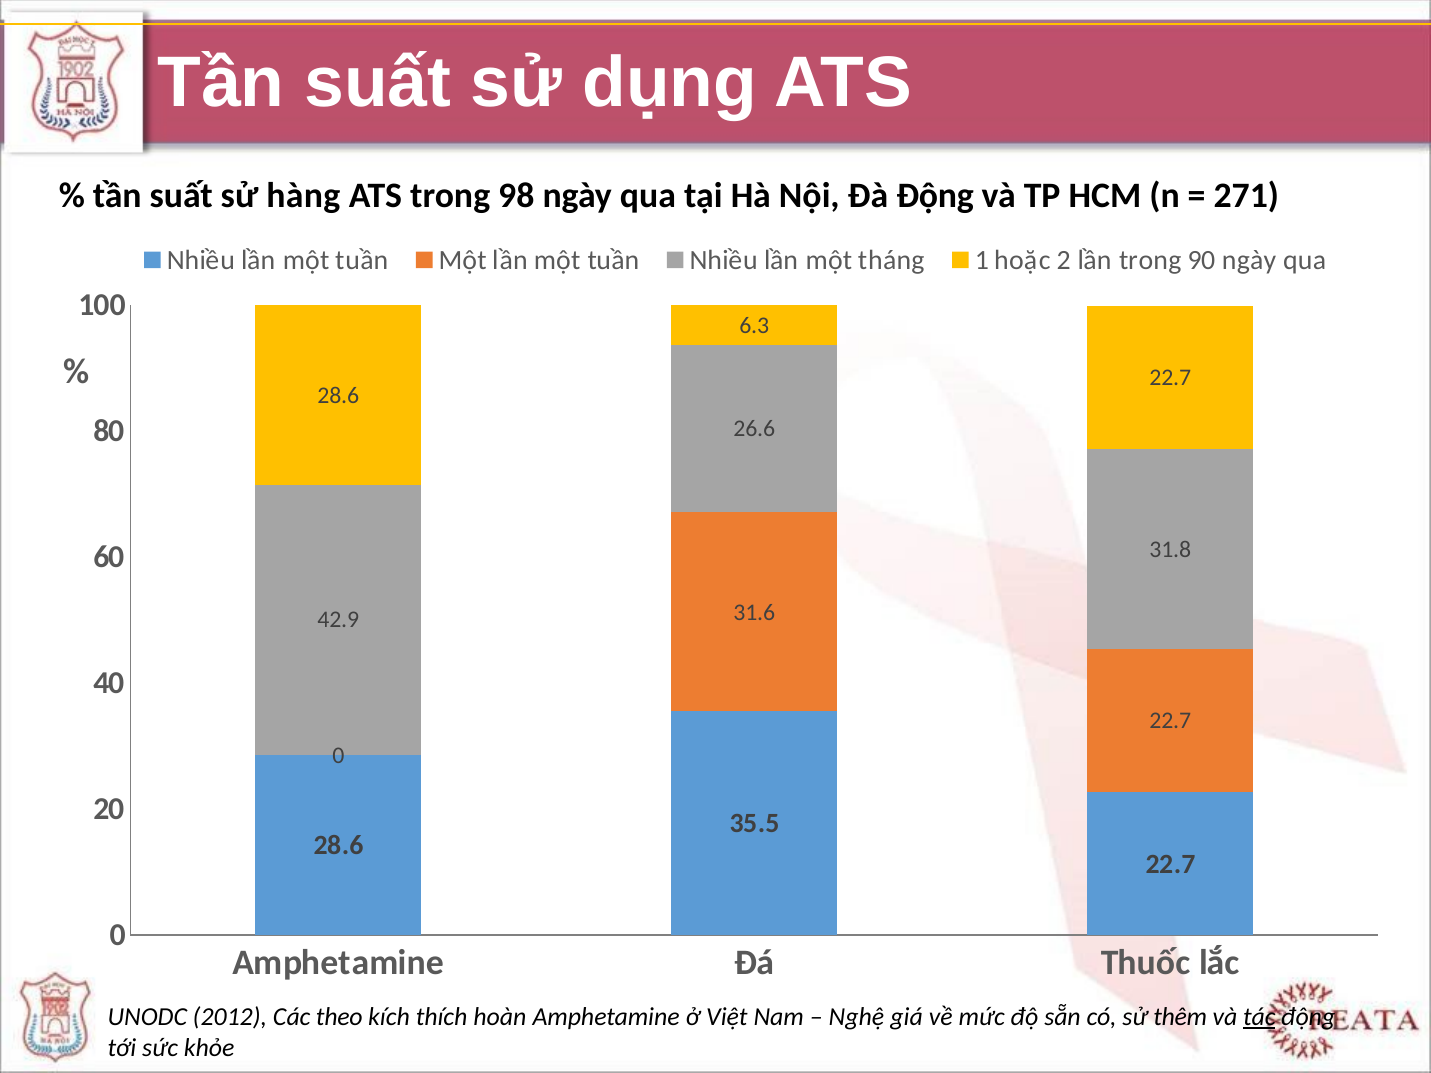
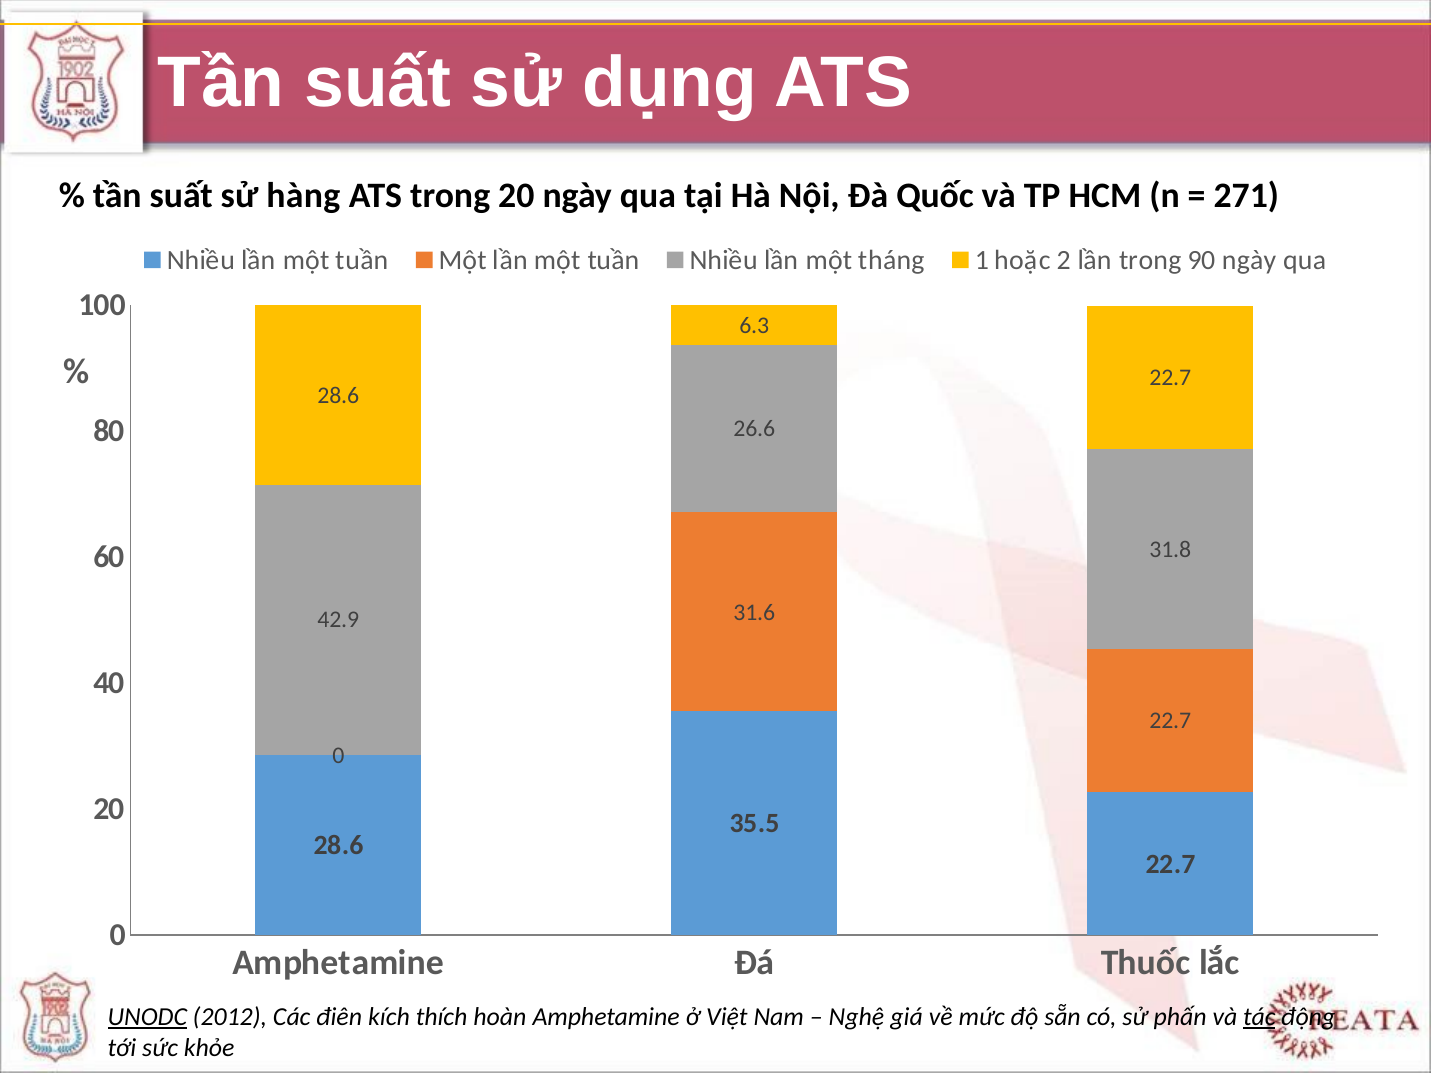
trong 98: 98 -> 20 (516, 196)
Đà Động: Động -> Quốc (935, 196)
UNODC underline: none -> present (147, 1017)
theo: theo -> điên (339, 1017)
thêm: thêm -> phấn (1180, 1017)
